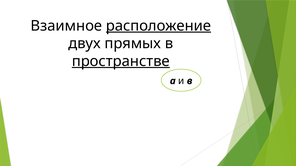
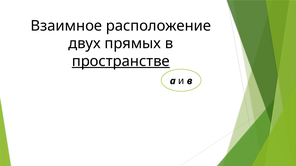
расположение underline: present -> none (158, 26)
